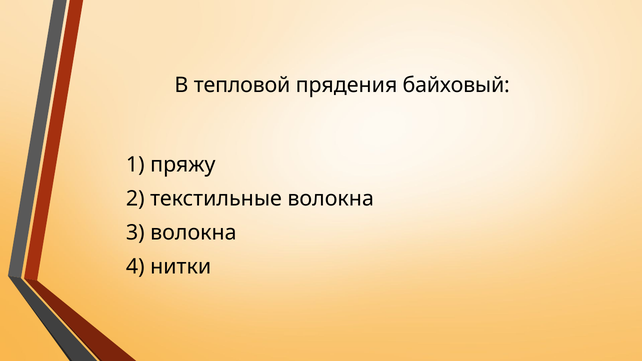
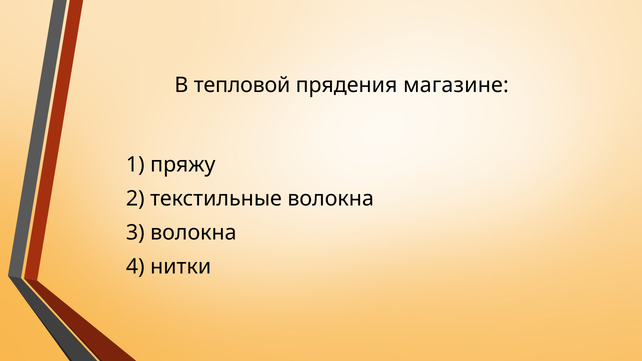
байховый: байховый -> магазине (456, 85)
